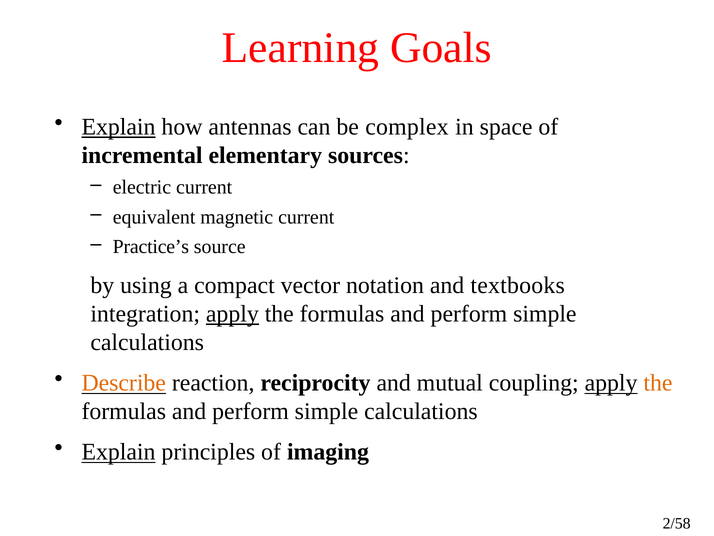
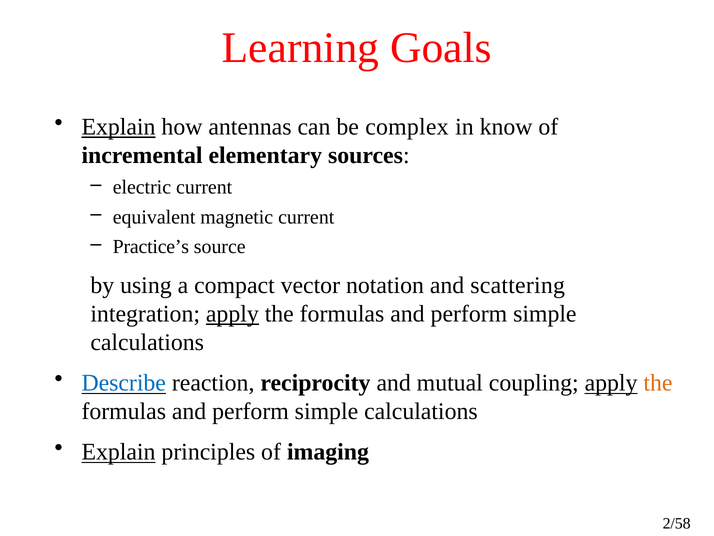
space: space -> know (506, 127)
textbooks: textbooks -> scattering (518, 285)
Describe colour: orange -> blue (124, 383)
